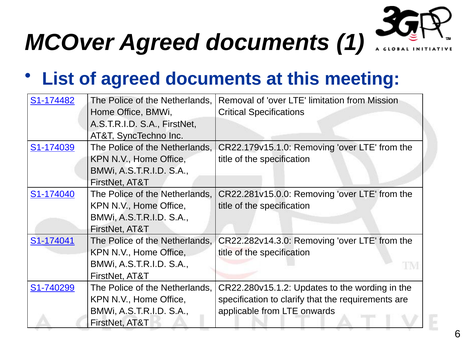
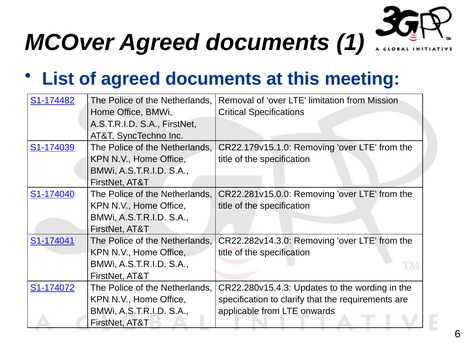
S1-740299: S1-740299 -> S1-174072 (52, 288)
CR22.280v15.1.2: CR22.280v15.1.2 -> CR22.280v15.4.3 (255, 288)
